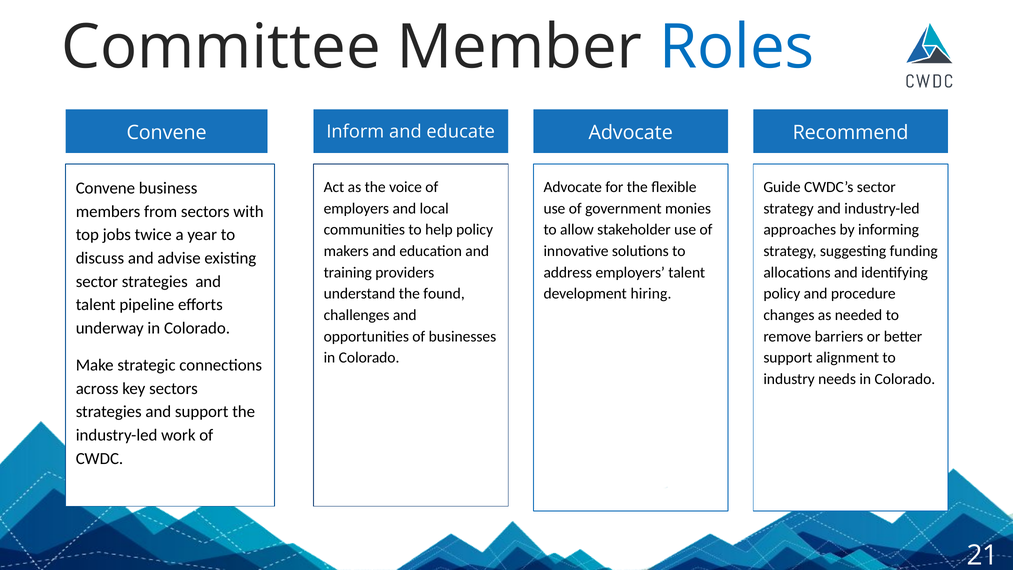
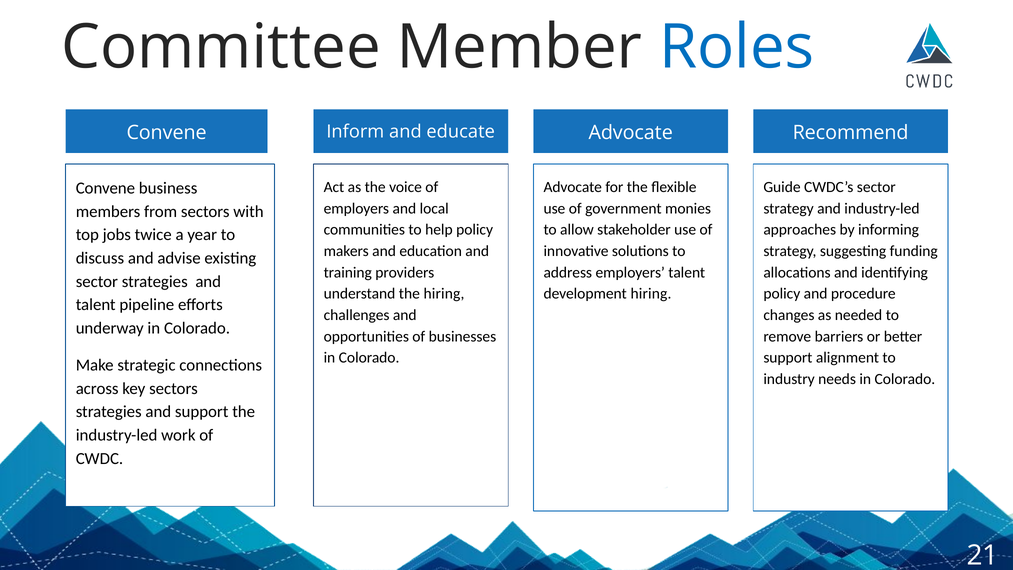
the found: found -> hiring (444, 294)
